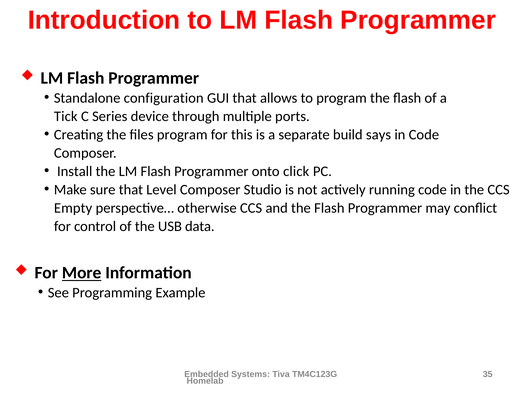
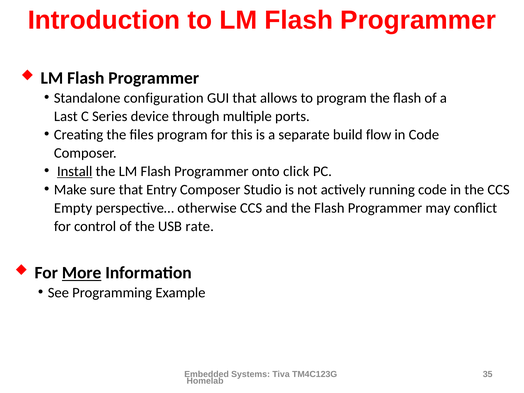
Tick: Tick -> Last (66, 116)
says: says -> flow (379, 135)
Install underline: none -> present (75, 171)
Level: Level -> Entry (162, 190)
data: data -> rate (200, 226)
